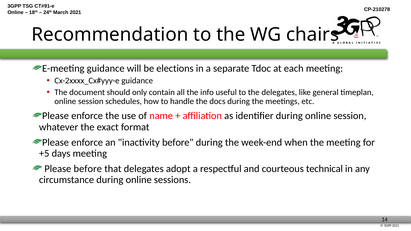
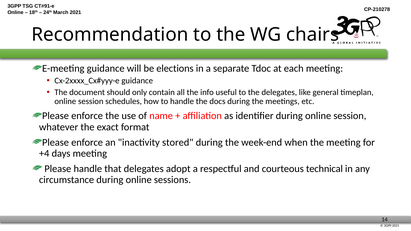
inactivity before: before -> stored (178, 142)
+5: +5 -> +4 (44, 154)
Please before: before -> handle (88, 169)
